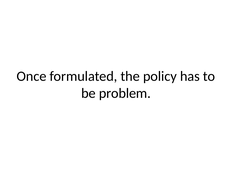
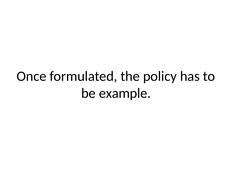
problem: problem -> example (125, 93)
